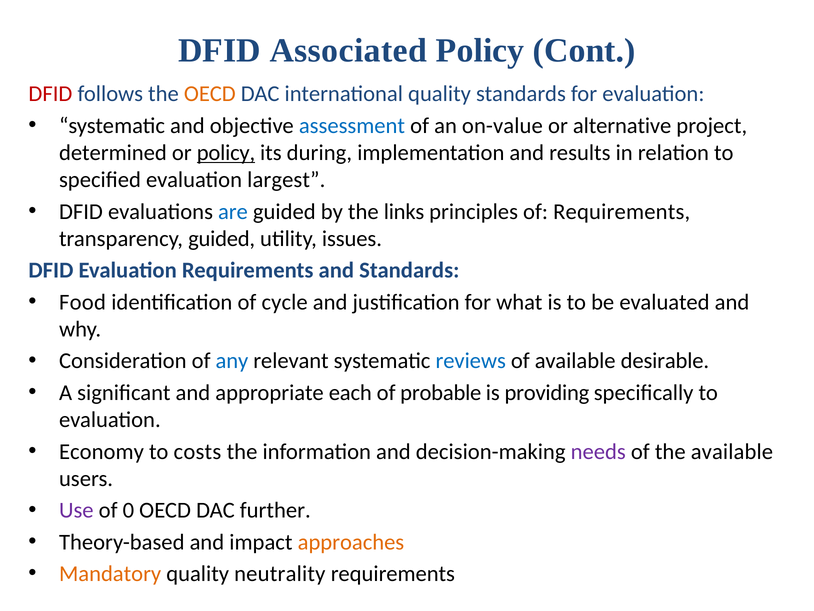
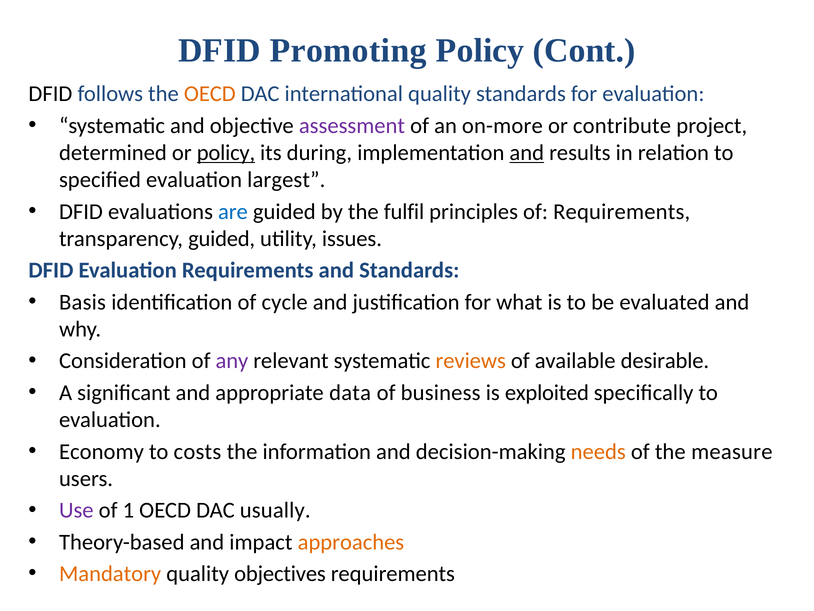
Associated: Associated -> Promoting (348, 51)
DFID colour: red -> black (50, 94)
assessment colour: blue -> purple (352, 125)
on-value: on-value -> on-more (502, 125)
alternative: alternative -> contribute (622, 125)
and underline: none -> present (527, 153)
the links: links -> fulfil (404, 211)
Food: Food -> Basis (83, 302)
any colour: blue -> purple (232, 361)
reviews colour: blue -> orange (471, 361)
appropriate each: each -> data (350, 392)
of probable: probable -> business (441, 392)
providing: providing -> exploited (547, 392)
needs colour: purple -> orange (598, 451)
the available: available -> measure (732, 451)
0: 0 -> 1 (128, 510)
further: further -> usually (275, 510)
quality neutrality: neutrality -> objectives (280, 573)
